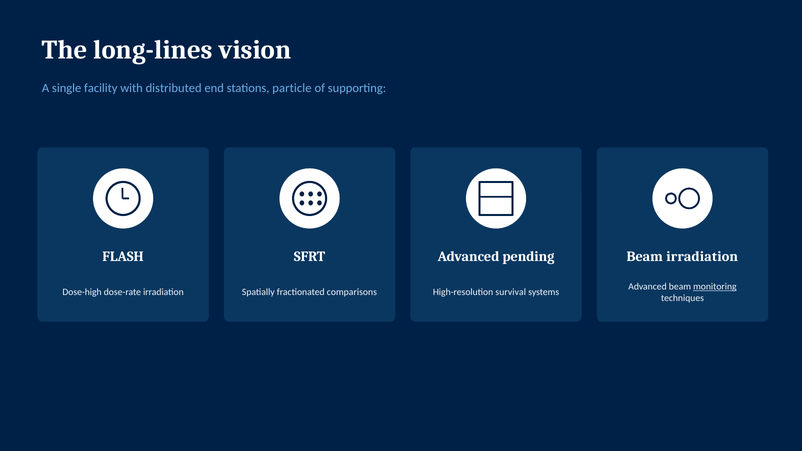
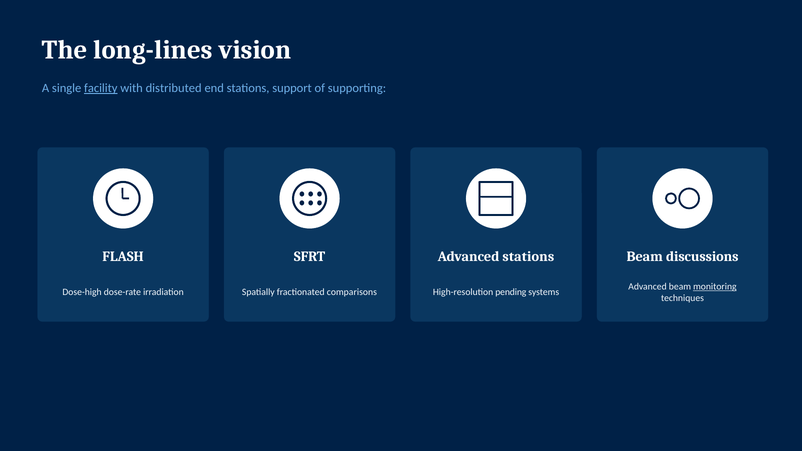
facility underline: none -> present (101, 88)
particle: particle -> support (292, 88)
Advanced pending: pending -> stations (528, 257)
Beam irradiation: irradiation -> discussions (702, 257)
survival: survival -> pending (511, 292)
